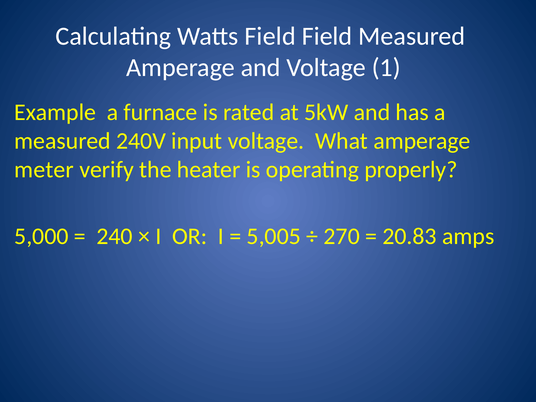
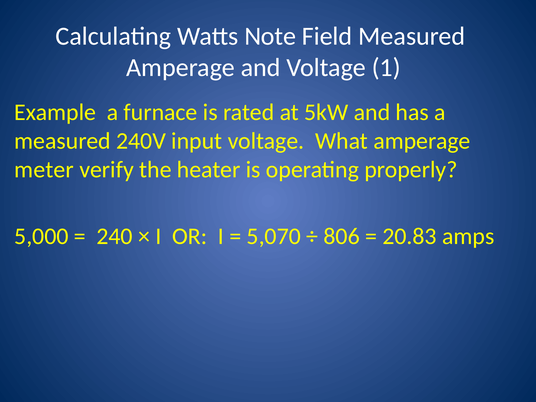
Watts Field: Field -> Note (270, 36)
5,005: 5,005 -> 5,070 (274, 236)
270: 270 -> 806 (342, 236)
